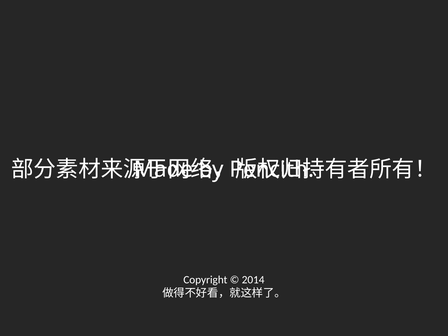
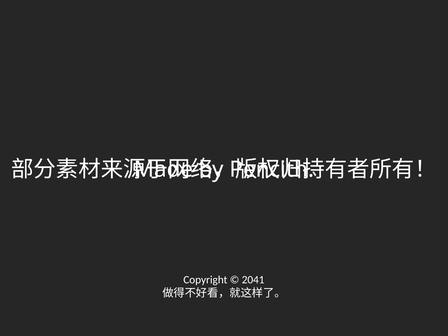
2014: 2014 -> 2041 (253, 280)
